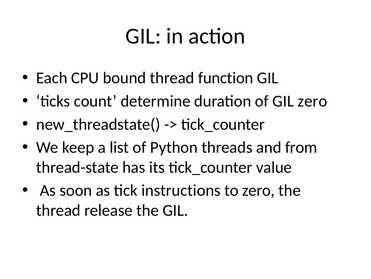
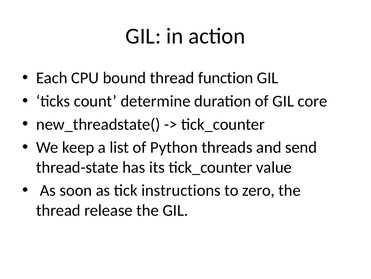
GIL zero: zero -> core (313, 101)
from: from -> send (301, 147)
